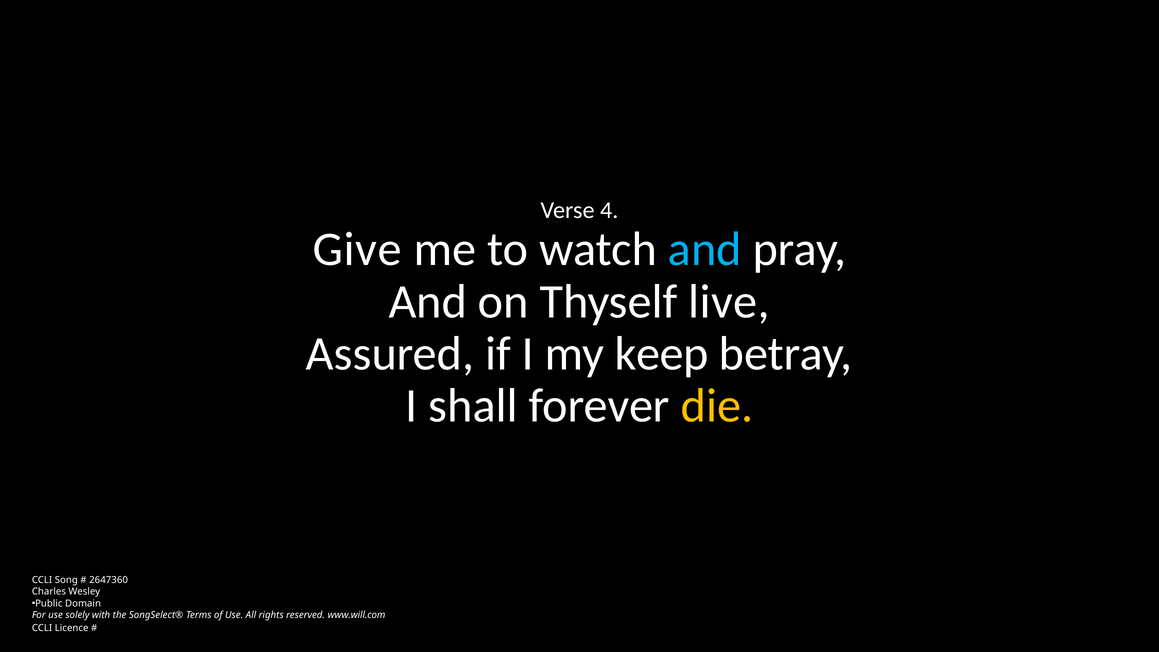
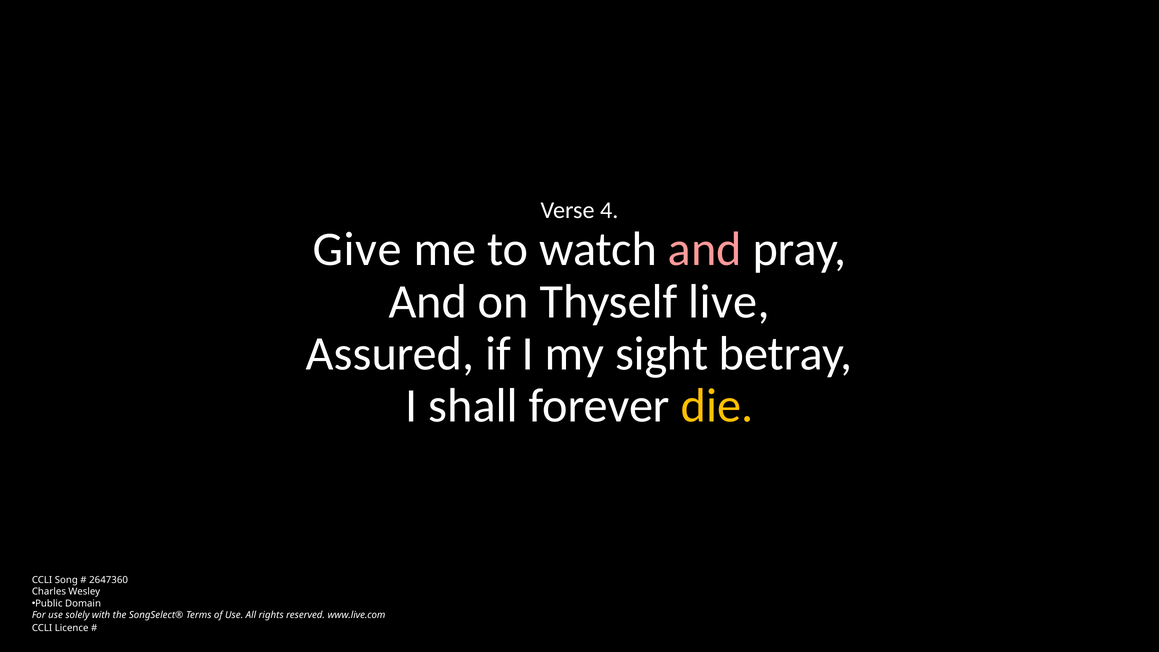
and colour: light blue -> pink (705, 249)
keep: keep -> sight (662, 354)
www.will.com: www.will.com -> www.live.com (357, 615)
